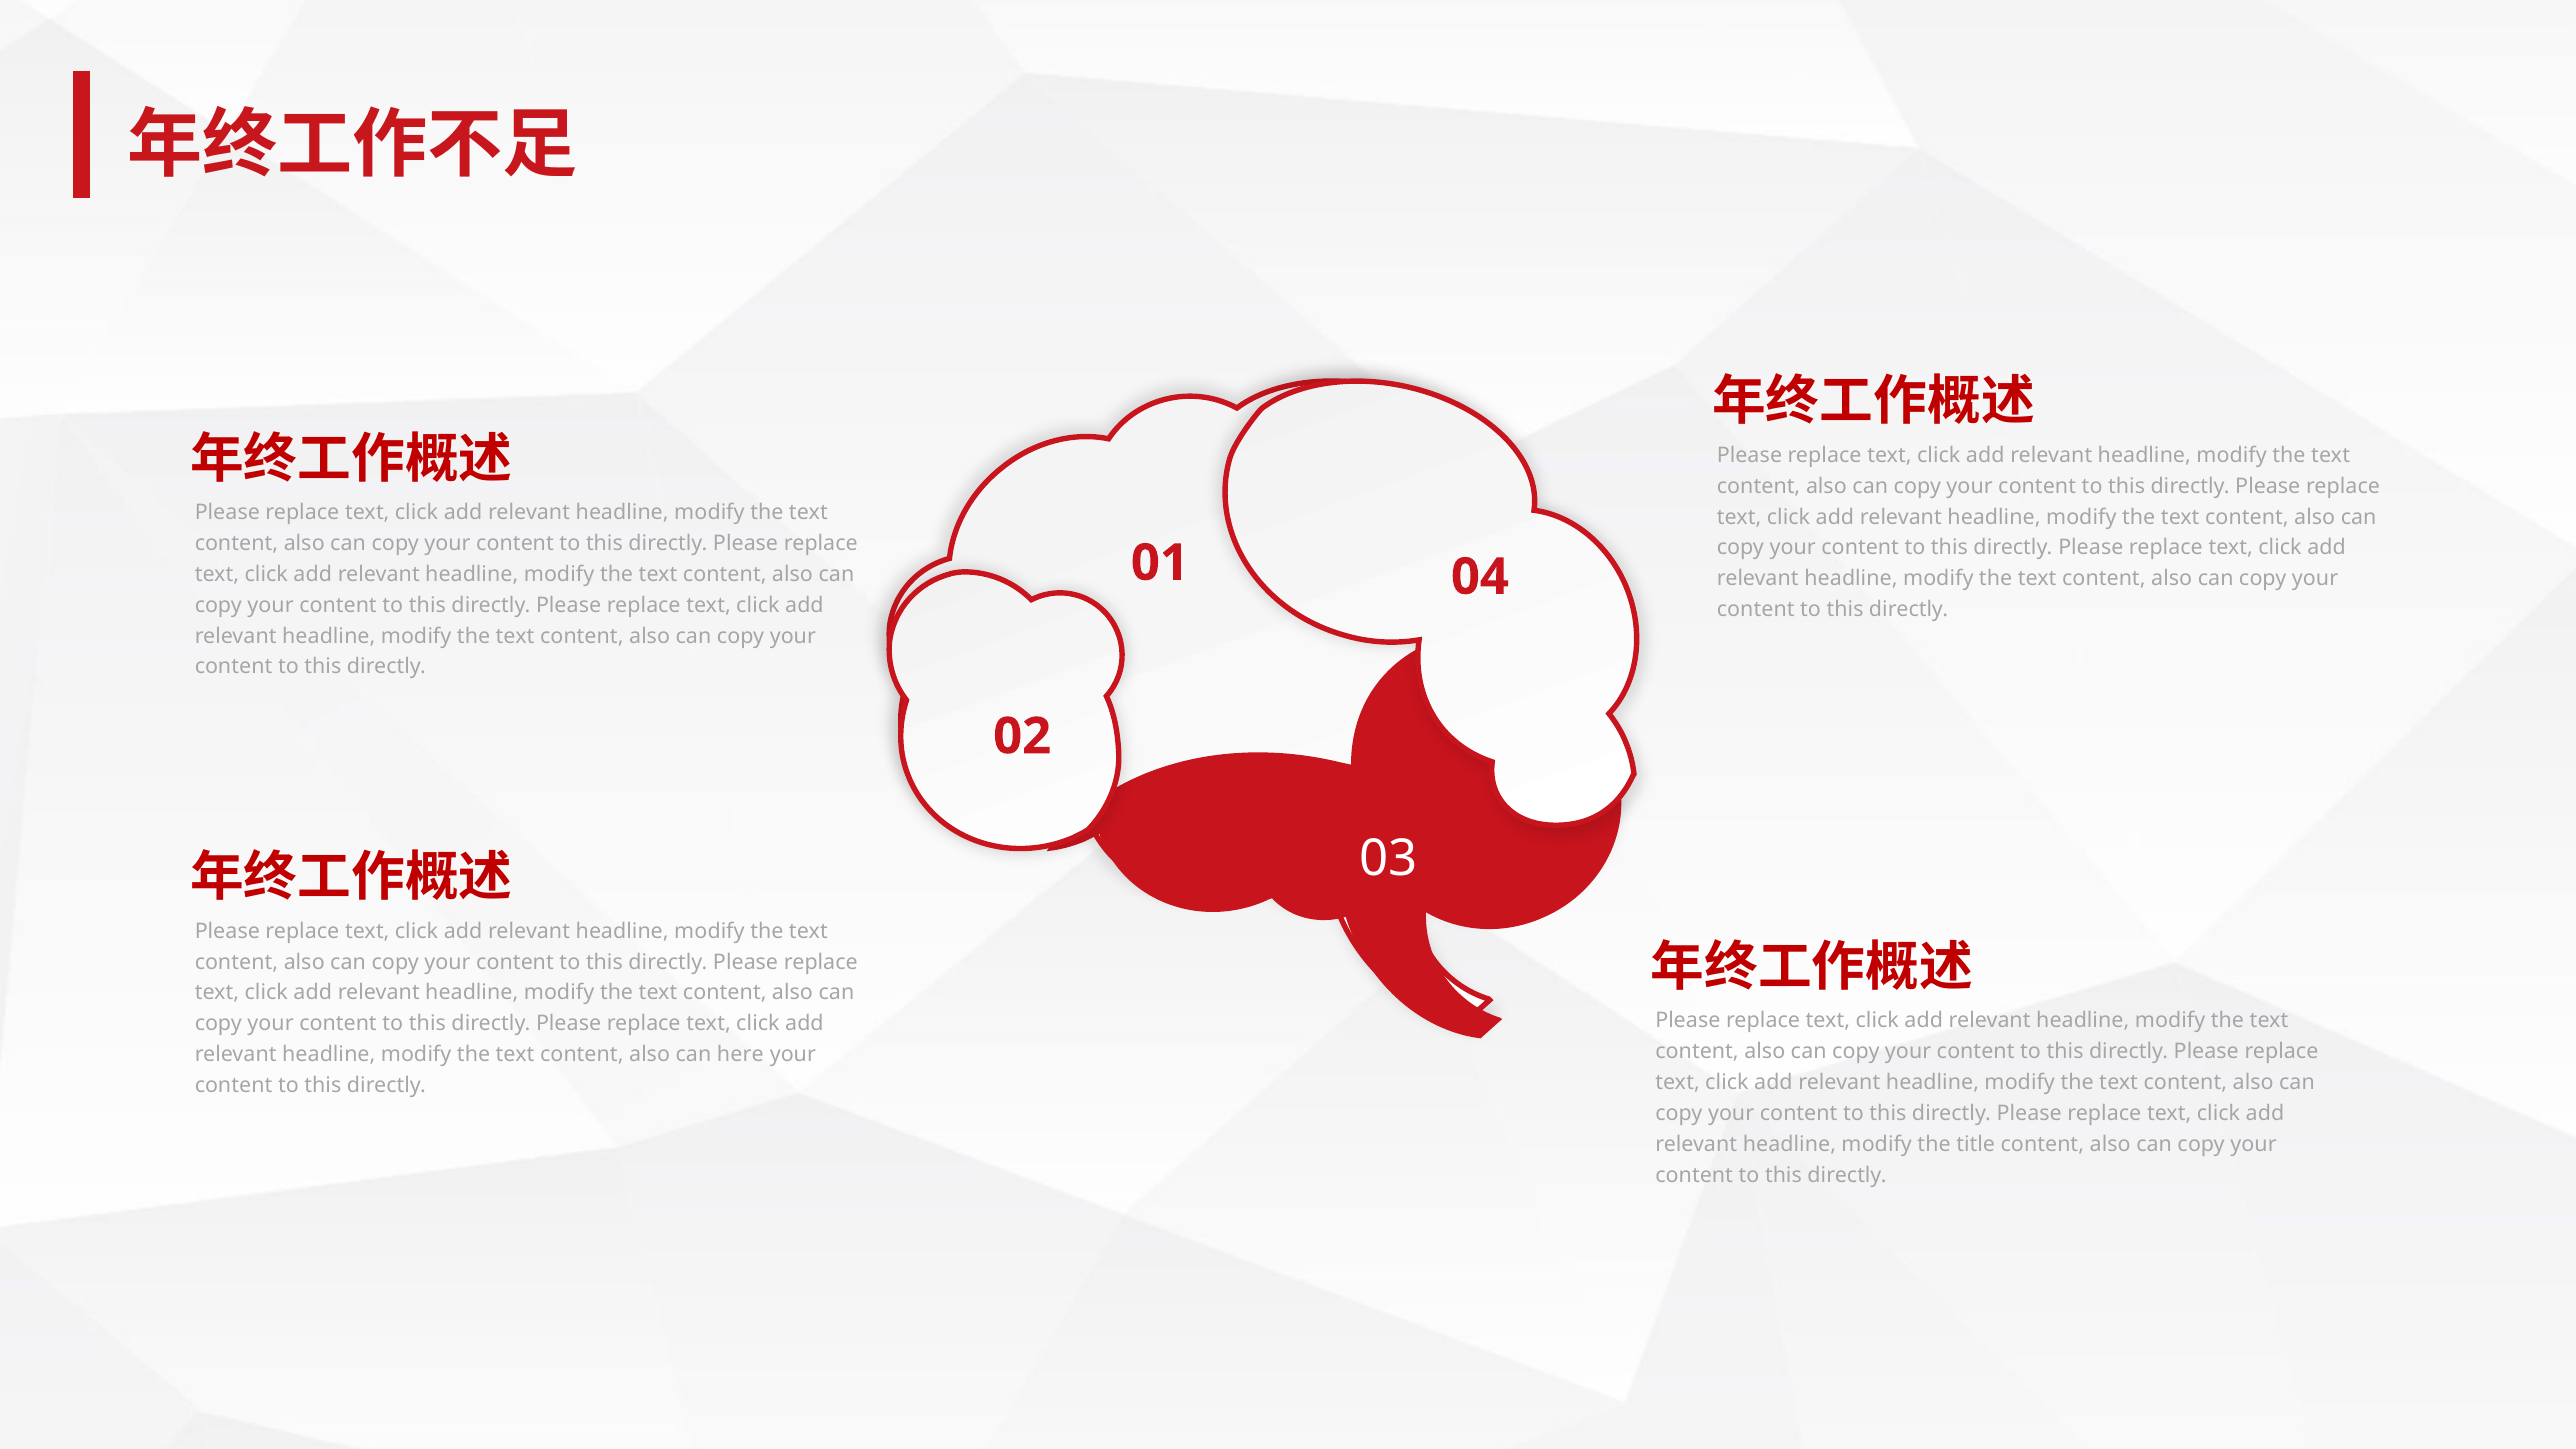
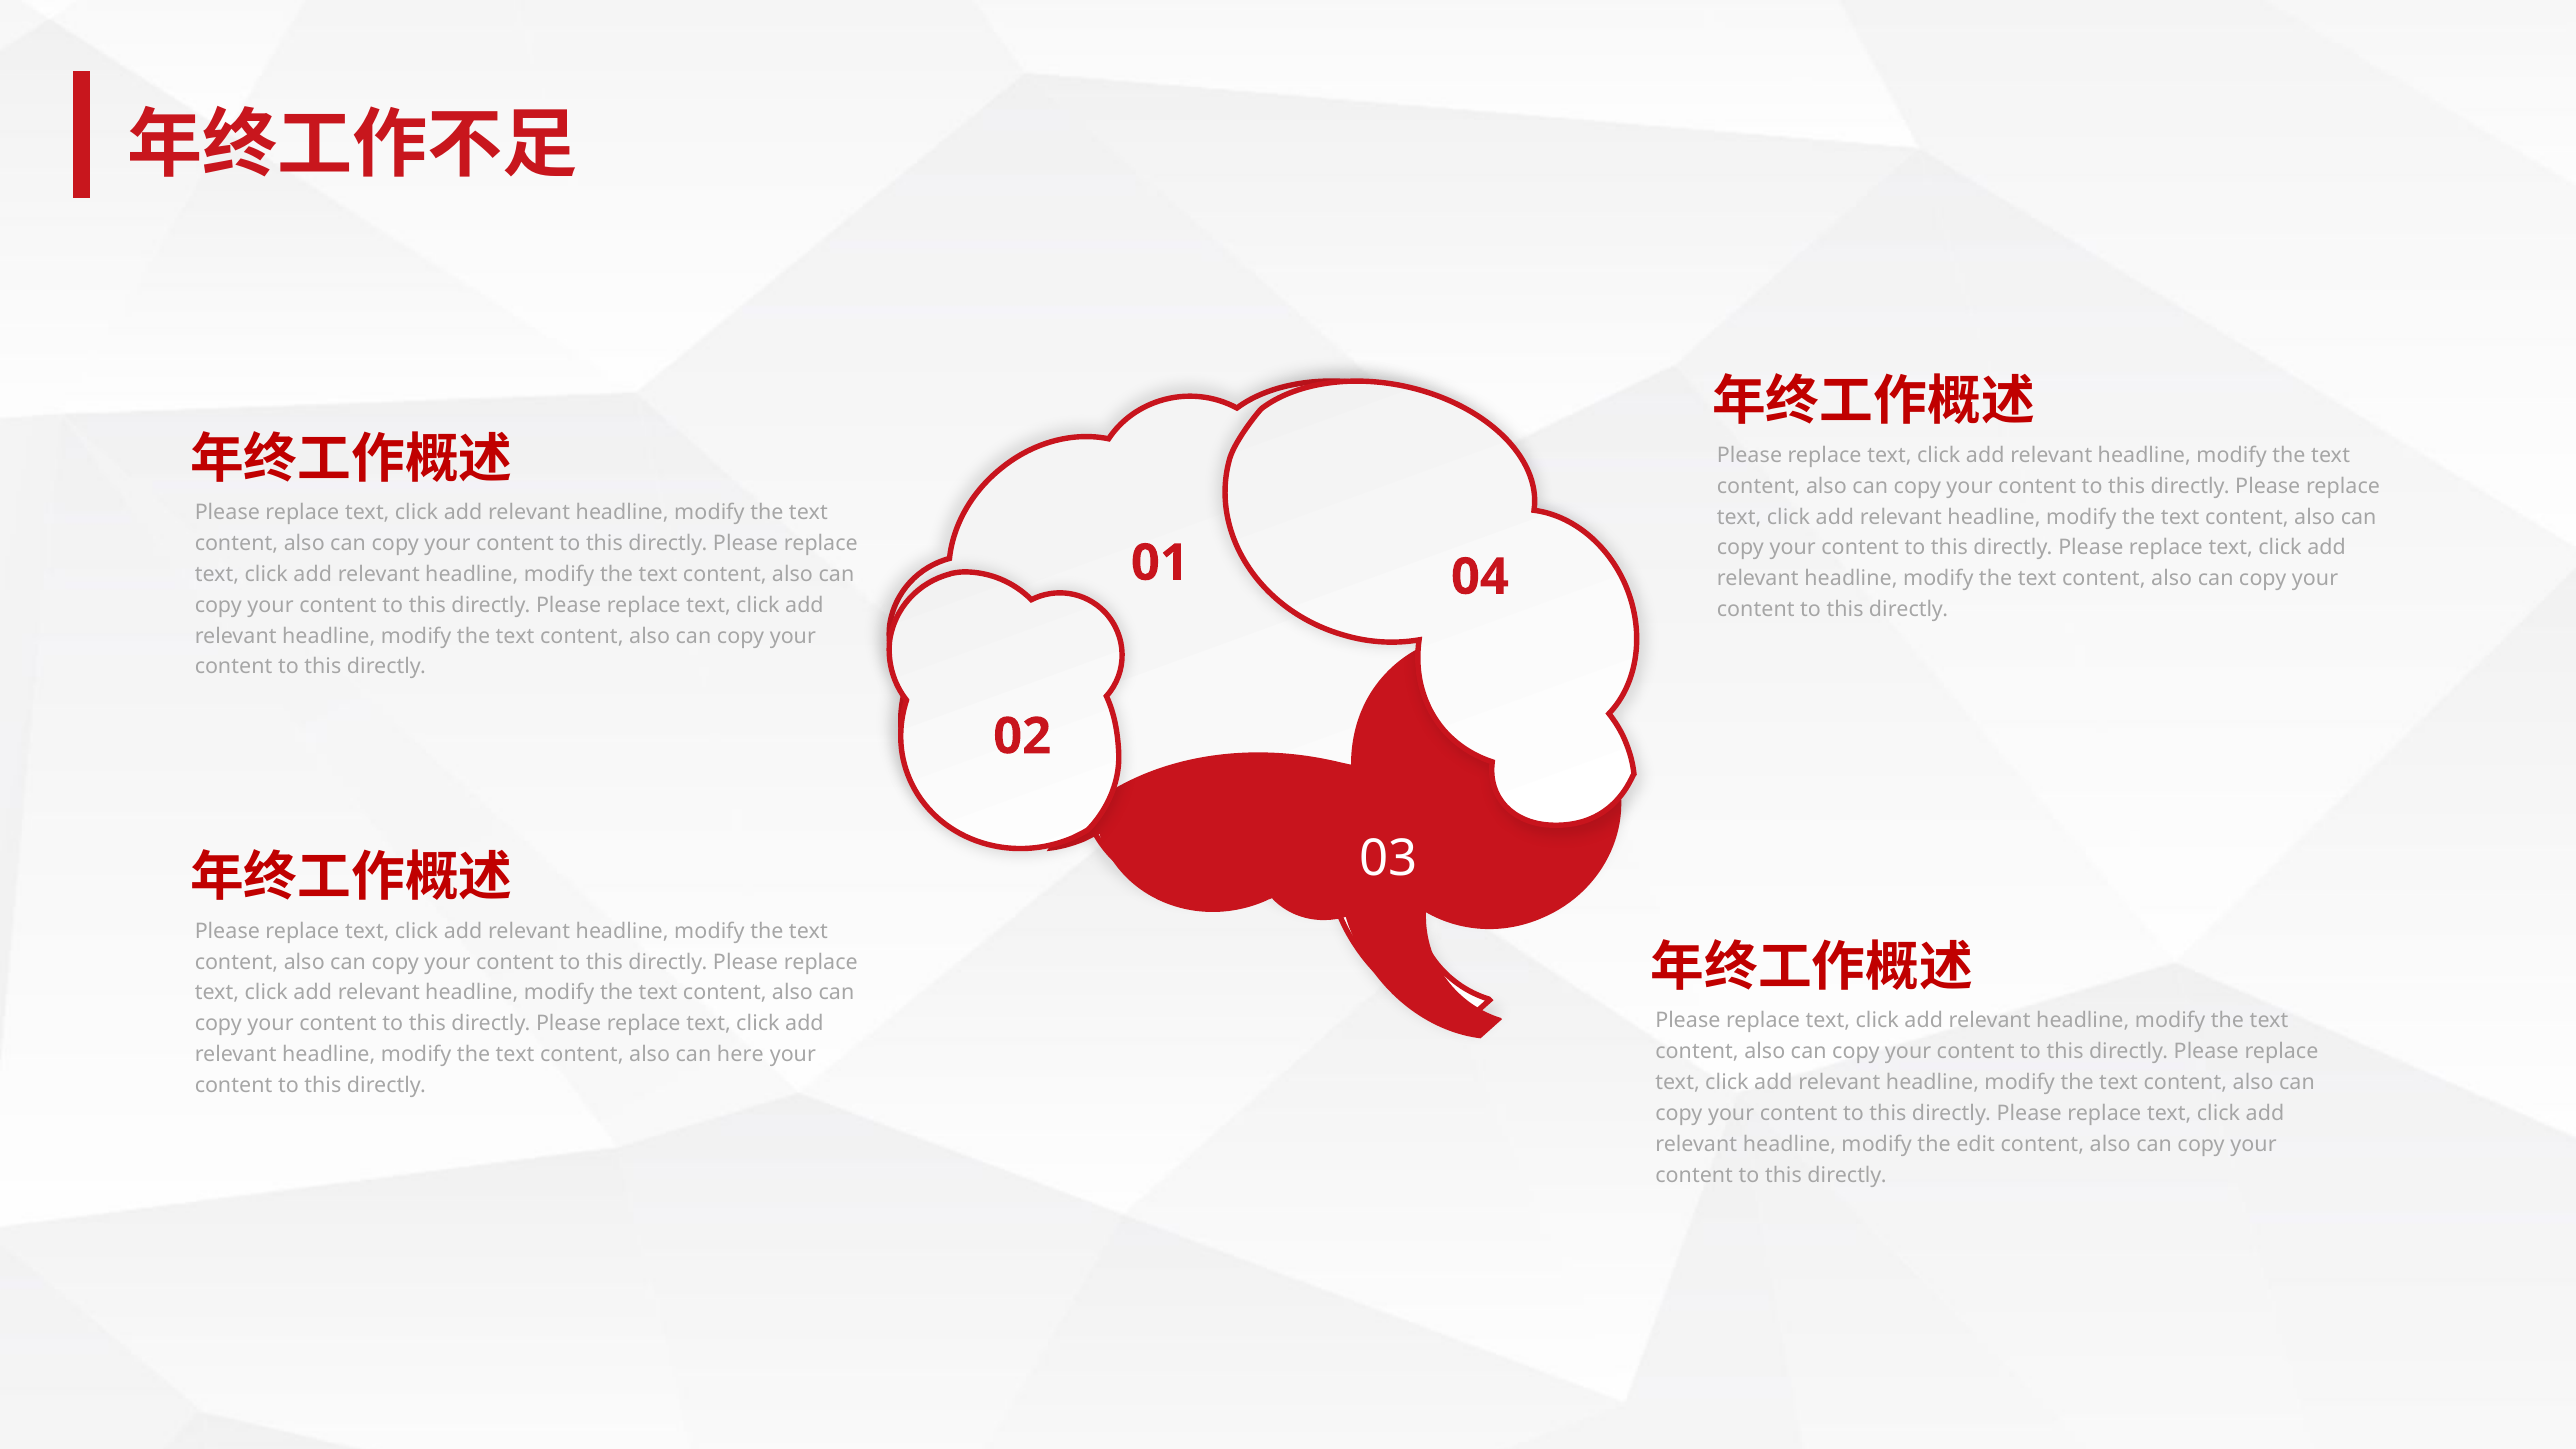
title: title -> edit (1976, 1144)
